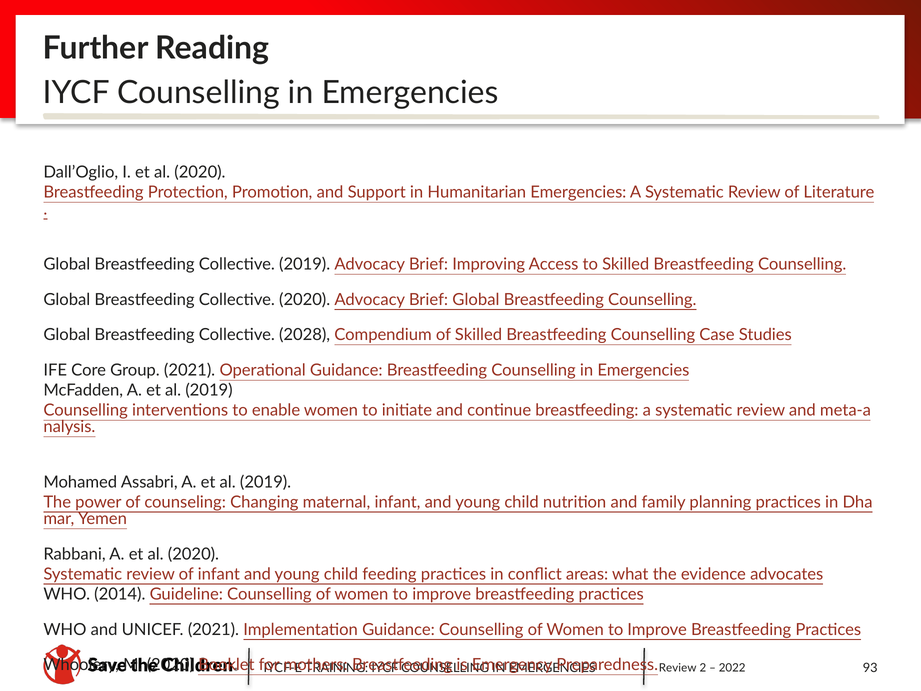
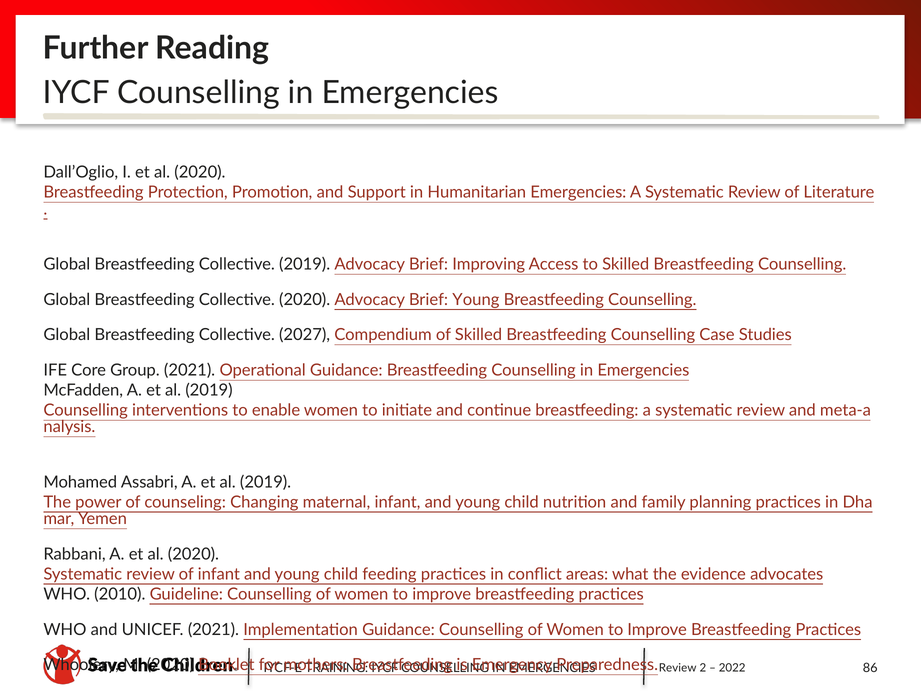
Brief Global: Global -> Young (476, 300)
2028: 2028 -> 2027 (305, 335)
2014: 2014 -> 2010 (120, 594)
93: 93 -> 86 (870, 668)
